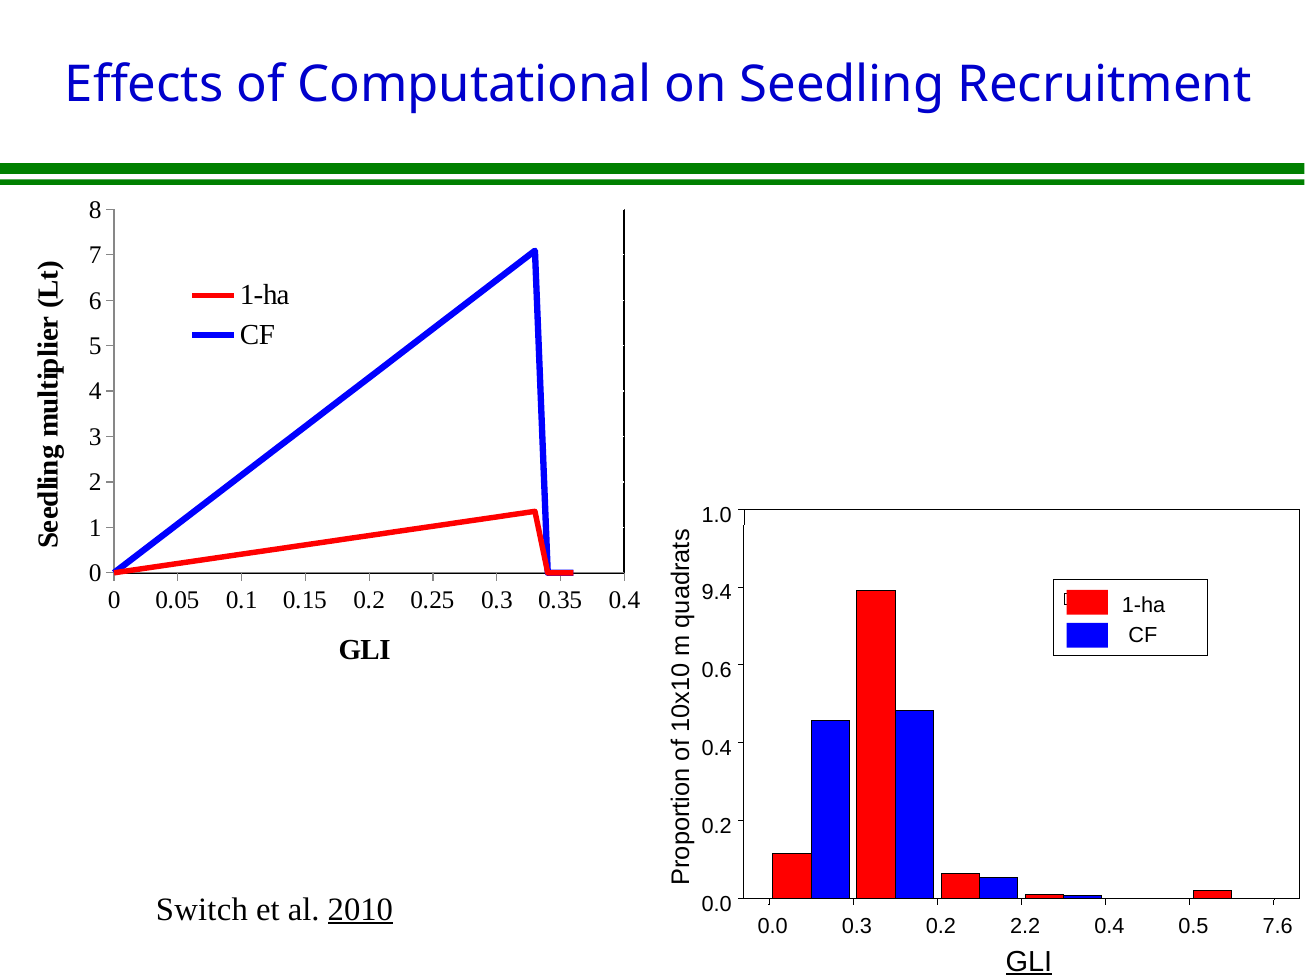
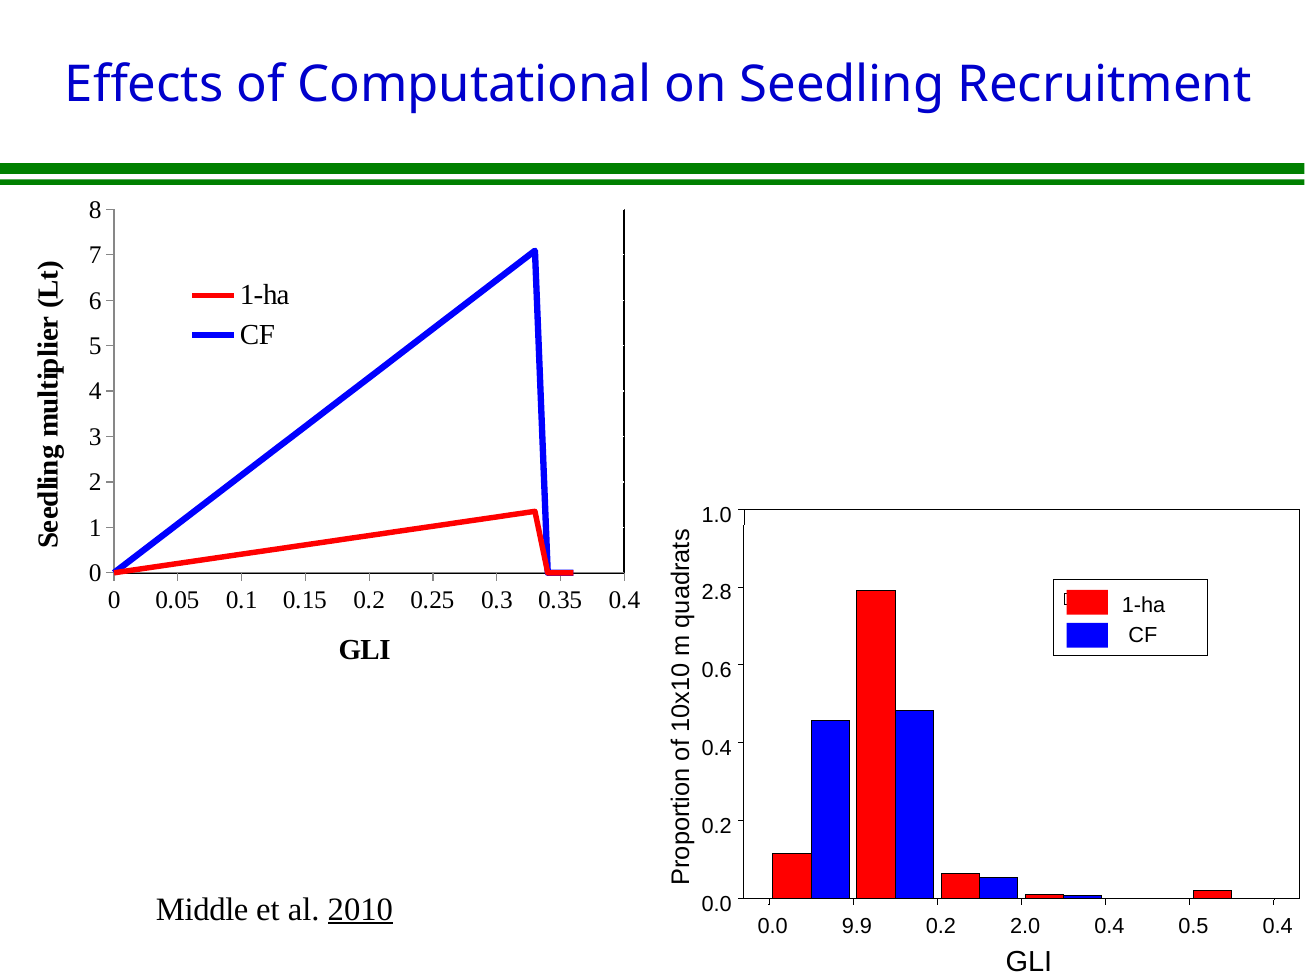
9.4: 9.4 -> 2.8 (717, 593)
Switch: Switch -> Middle (202, 910)
0.0 0.3: 0.3 -> 9.9 (857, 926)
2.2: 2.2 -> 2.0 (1025, 926)
0.5 7.6: 7.6 -> 0.4 (1278, 926)
GLI underline: present -> none (1029, 962)
